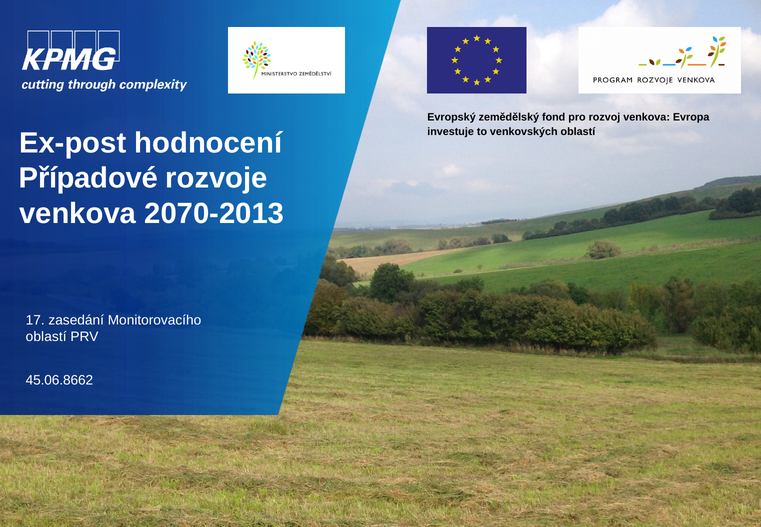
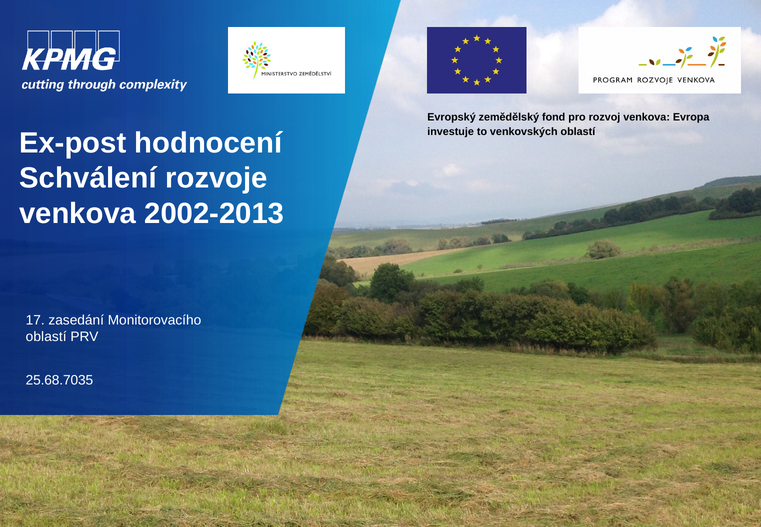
Případové: Případové -> Schválení (88, 178)
2070-2013: 2070-2013 -> 2002-2013 (214, 213)
45.06.8662: 45.06.8662 -> 25.68.7035 (59, 380)
